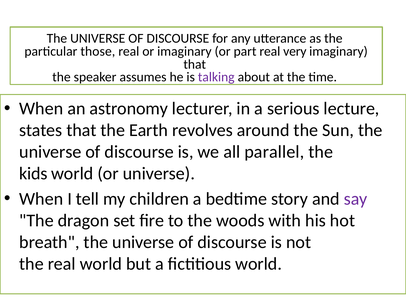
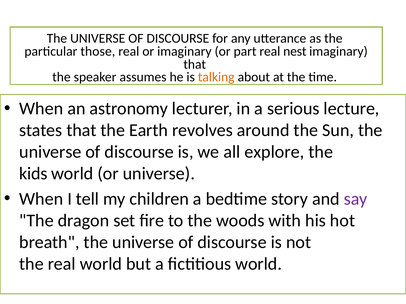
very: very -> nest (295, 51)
talking colour: purple -> orange (216, 77)
parallel: parallel -> explore (274, 152)
